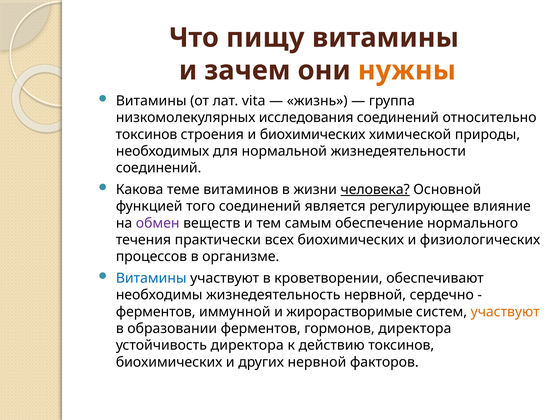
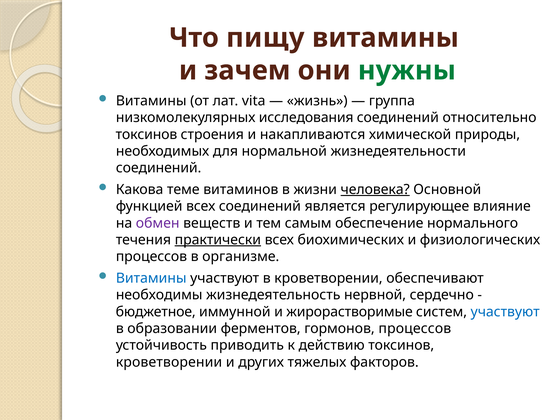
нужны colour: orange -> green (407, 70)
и биохимических: биохимических -> накапливаются (313, 134)
функцией того: того -> всех (201, 206)
практически underline: none -> present (218, 240)
ферментов: ферментов -> бюджетное (156, 312)
участвуют colour: orange -> blue (505, 312)
гормонов директора: директора -> процессов (415, 329)
устойчивость директора: директора -> приводить (247, 345)
биохимических: биохимических -> кроветворении (169, 362)
других нервной: нервной -> тяжелых (317, 362)
